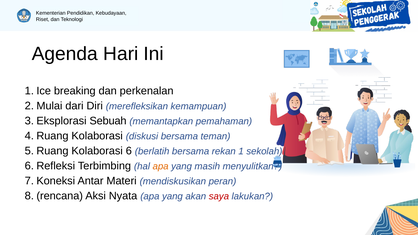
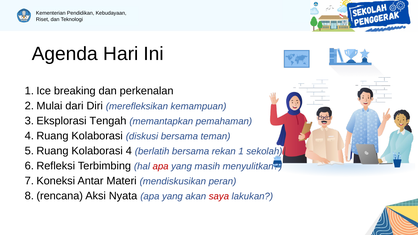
Sebuah: Sebuah -> Tengah (108, 121)
6: 6 -> 4 (129, 151)
apa colour: orange -> red (161, 166)
